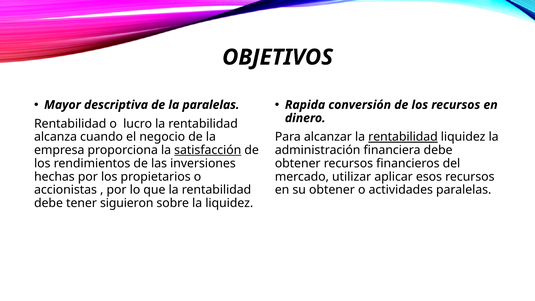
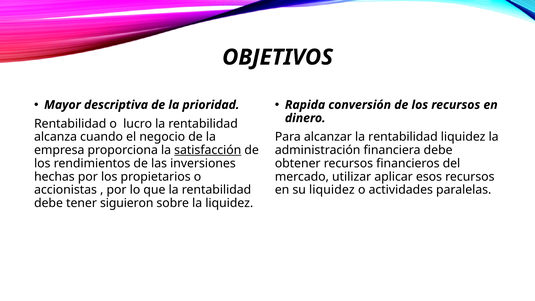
la paralelas: paralelas -> prioridad (211, 105)
rentabilidad underline: present -> none (403, 137)
su obtener: obtener -> liquidez (332, 190)
